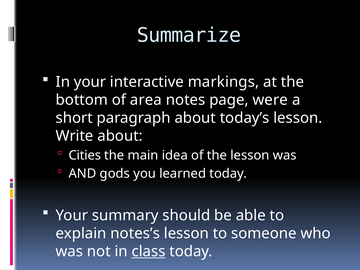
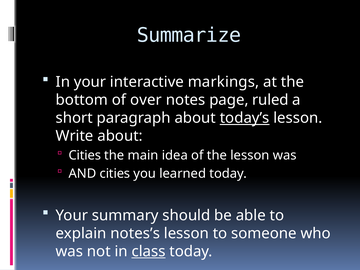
area: area -> over (146, 100)
were: were -> ruled (270, 100)
today’s underline: none -> present (245, 118)
AND gods: gods -> cities (115, 173)
